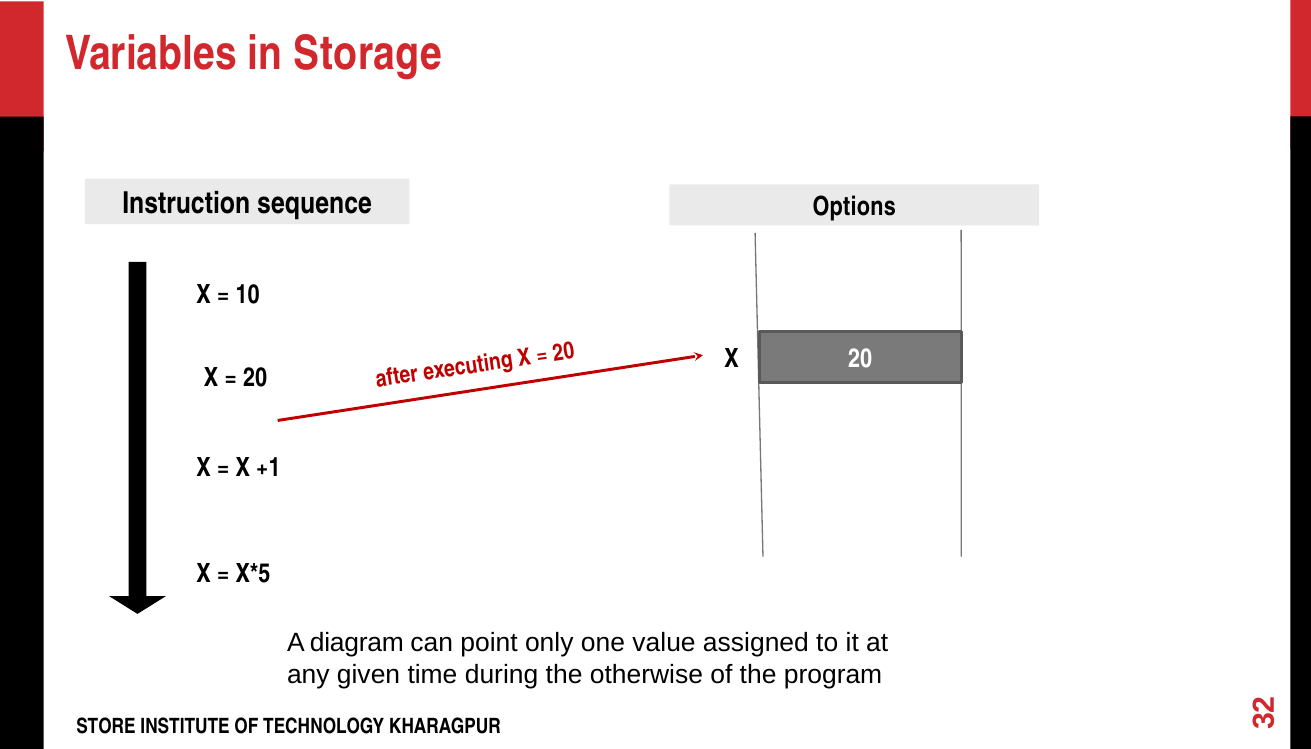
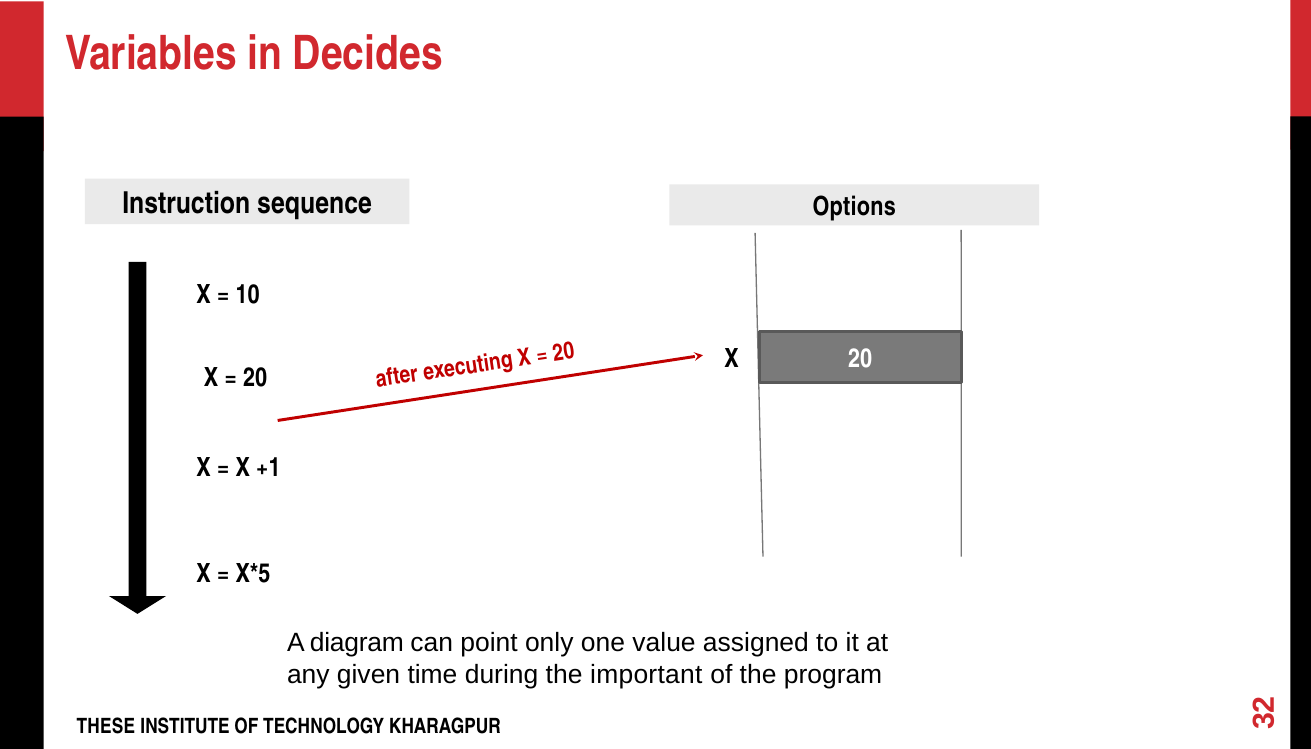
Storage: Storage -> Decides (368, 54)
otherwise: otherwise -> important (646, 675)
STORE: STORE -> THESE (106, 727)
